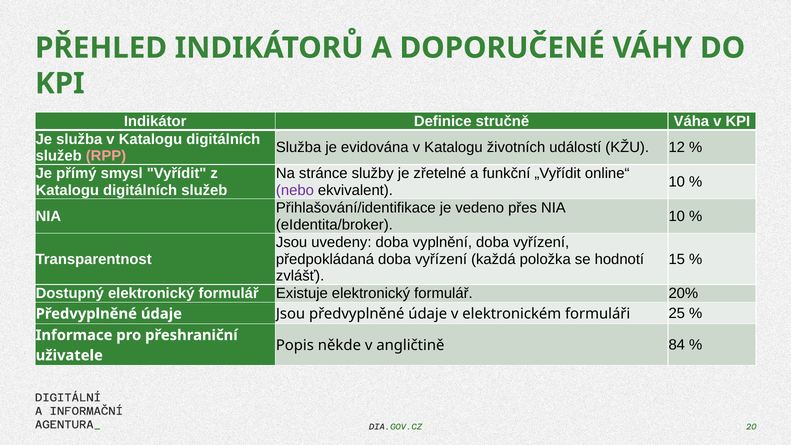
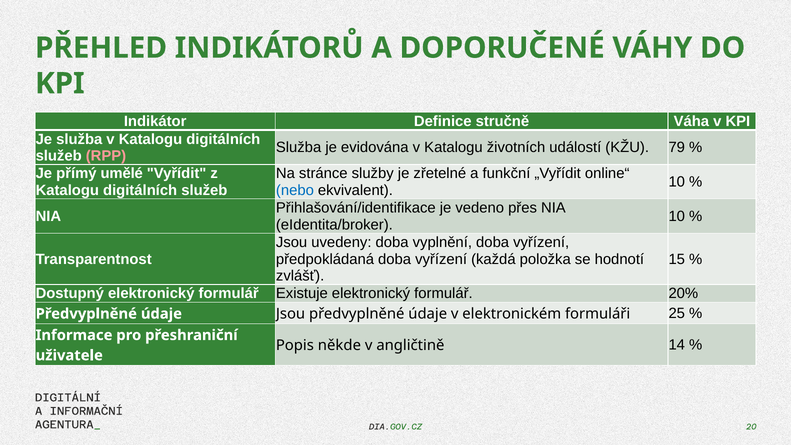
12: 12 -> 79 (677, 147)
smysl: smysl -> umělé (122, 174)
nebo colour: purple -> blue (295, 190)
84: 84 -> 14 (677, 345)
